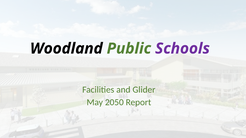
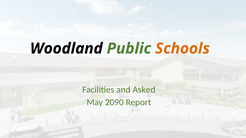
Schools colour: purple -> orange (182, 49)
Glider: Glider -> Asked (144, 90)
2050: 2050 -> 2090 (114, 102)
